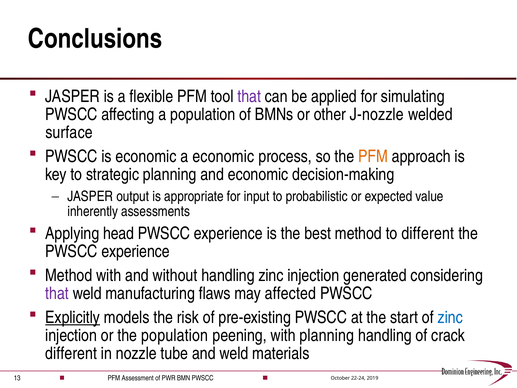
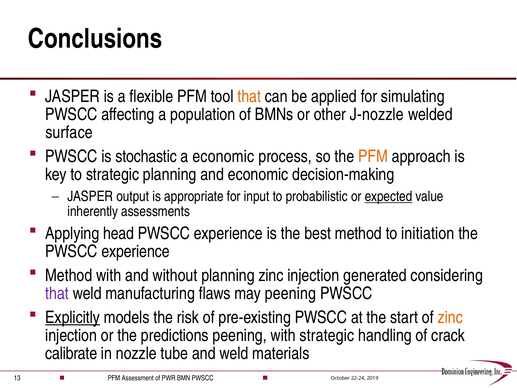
that colour: purple -> orange (249, 96)
is economic: economic -> stochastic (146, 156)
expected underline: none -> present (389, 196)
to different: different -> initiation (428, 233)
without handling: handling -> planning (228, 275)
may affected: affected -> peening (290, 293)
zinc colour: blue -> orange (450, 317)
the population: population -> predictions (175, 335)
with planning: planning -> strategic (327, 335)
different: different -> calibrate (71, 353)
